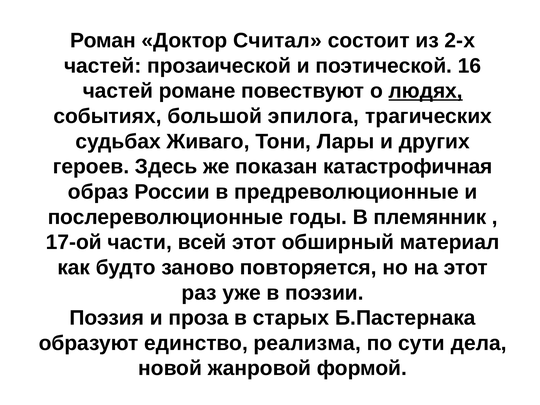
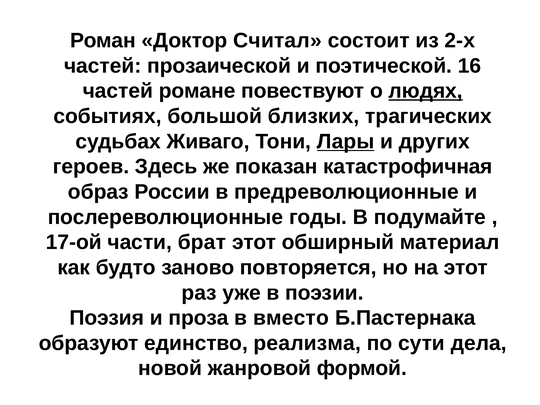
эпилога: эпилога -> близких (314, 116)
Лары underline: none -> present (346, 141)
племянник: племянник -> подумайте (430, 217)
всей: всей -> брат (202, 242)
старых: старых -> вместо (291, 318)
